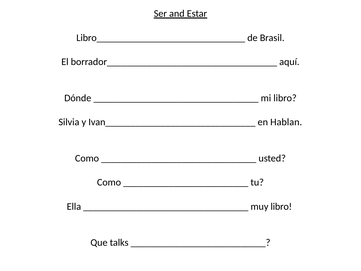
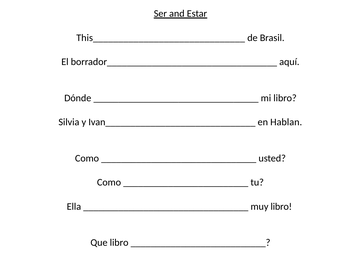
Libro______________________________: Libro______________________________ -> This______________________________ (161, 38)
Que talks: talks -> libro (119, 242)
